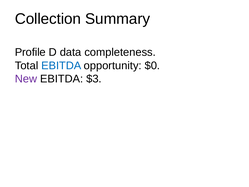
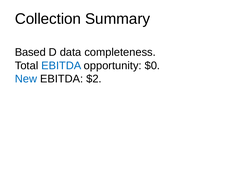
Profile: Profile -> Based (30, 52)
New colour: purple -> blue (26, 79)
$3: $3 -> $2 (94, 79)
